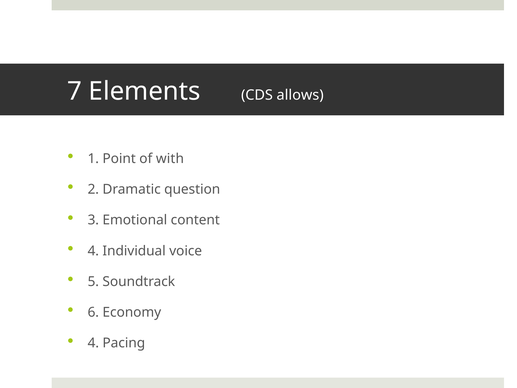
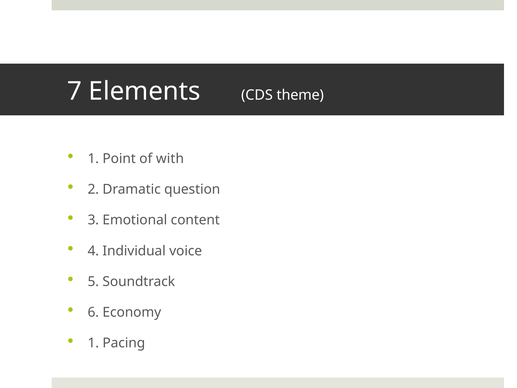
allows: allows -> theme (300, 95)
4: 4 -> 1 (93, 343)
